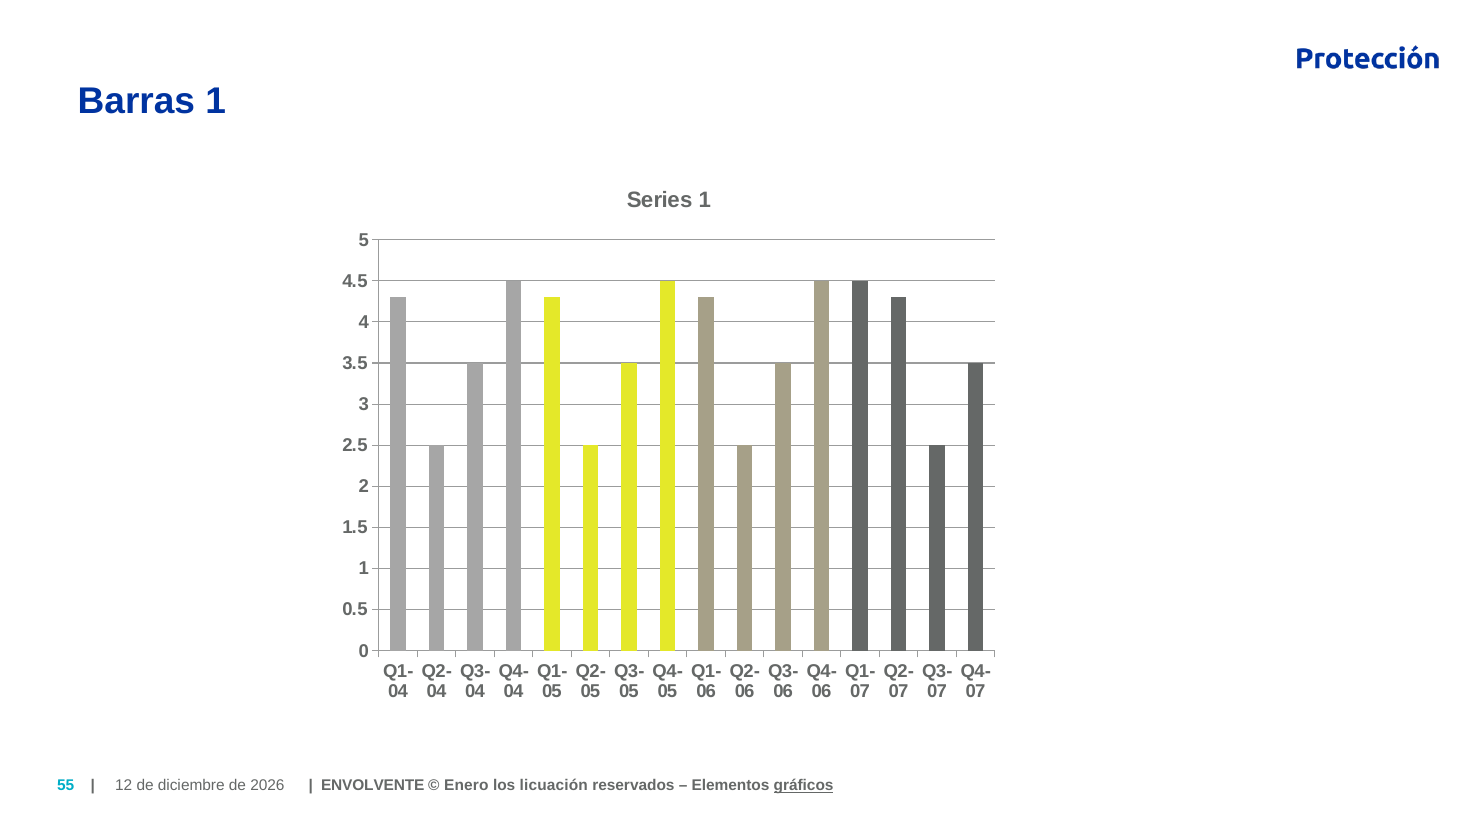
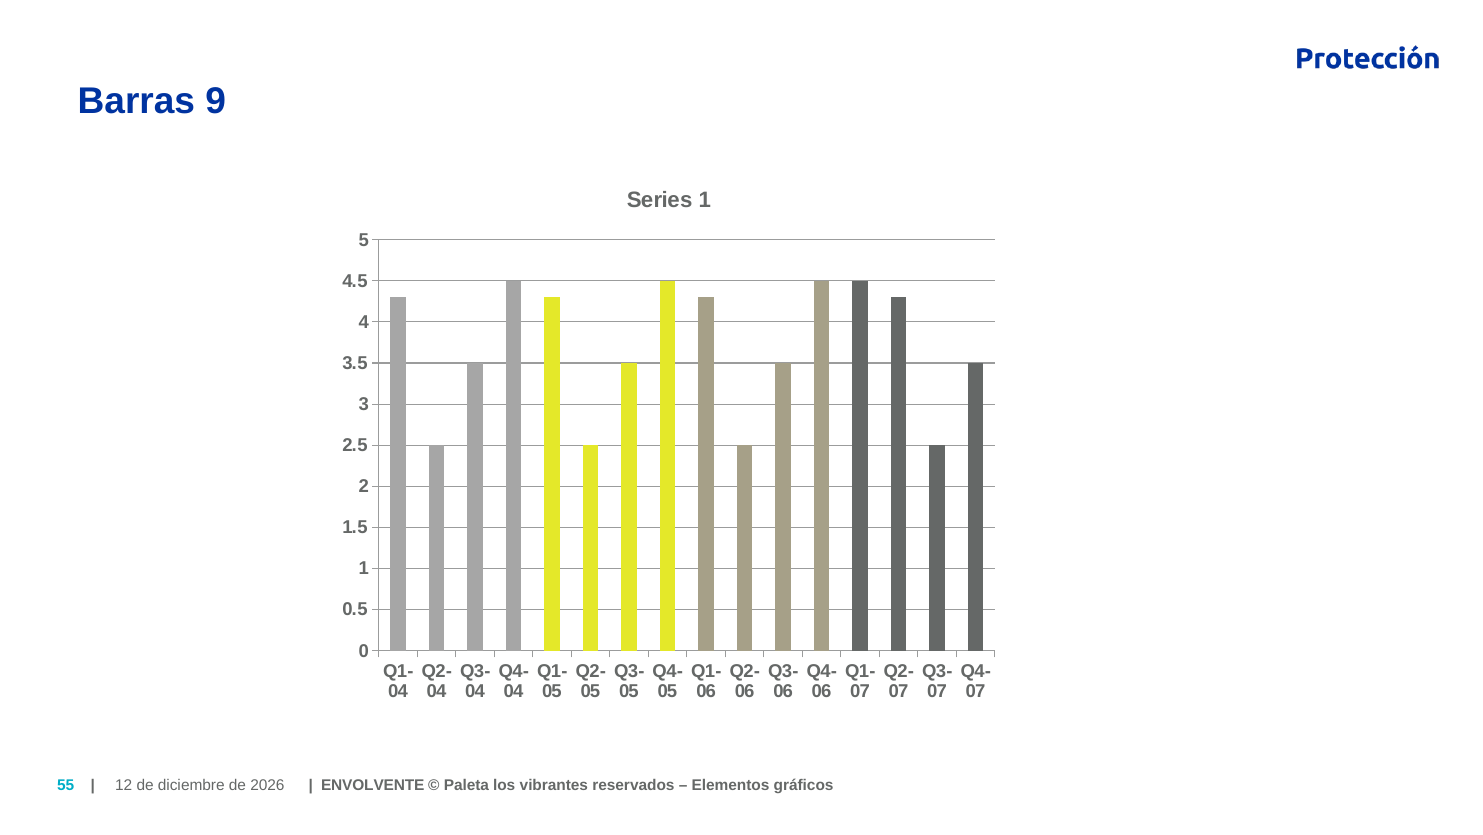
Barras 1: 1 -> 9 (216, 102)
Enero: Enero -> Paleta (466, 785)
licuación: licuación -> vibrantes (554, 785)
gráficos underline: present -> none (804, 785)
